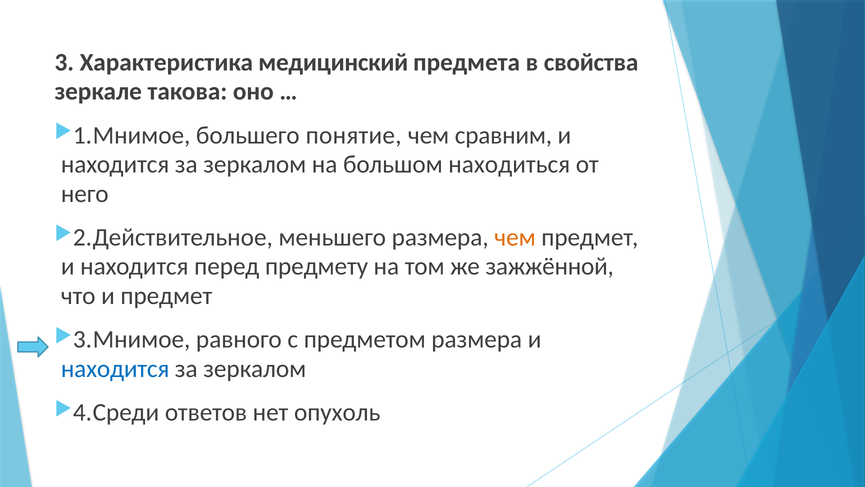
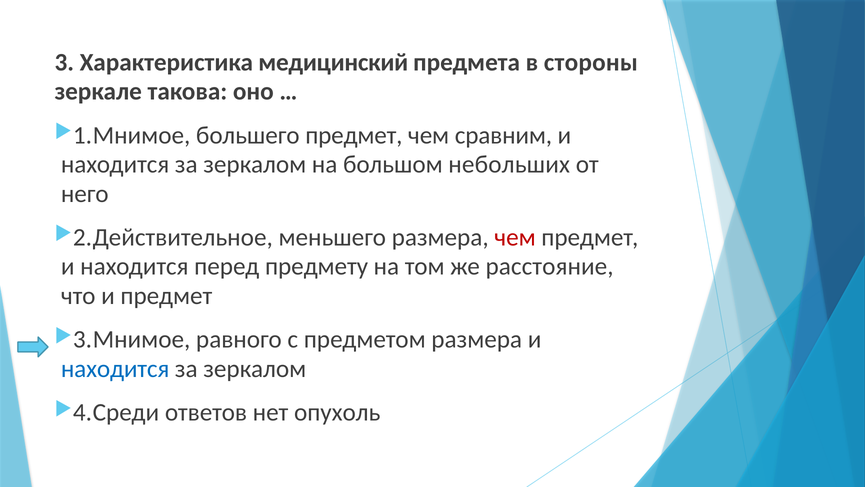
свойства: свойства -> стороны (591, 62)
большего понятие: понятие -> предмет (354, 135)
находиться: находиться -> небольших (509, 164)
чем colour: orange -> red (515, 237)
зажжённой: зажжённой -> расстояние (550, 266)
